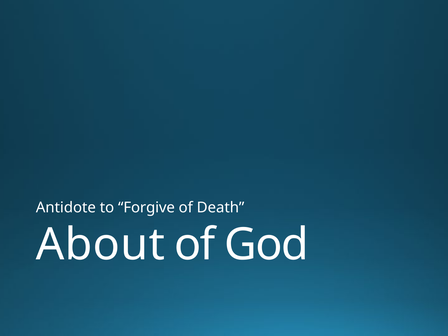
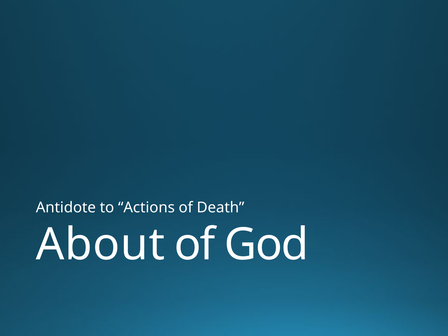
Forgive: Forgive -> Actions (146, 208)
